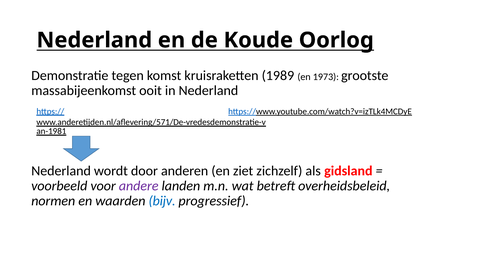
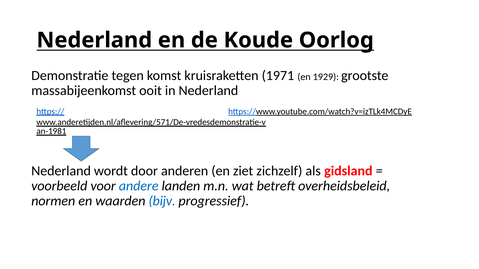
1989: 1989 -> 1971 (278, 76)
1973: 1973 -> 1929 (326, 77)
andere colour: purple -> blue (139, 186)
